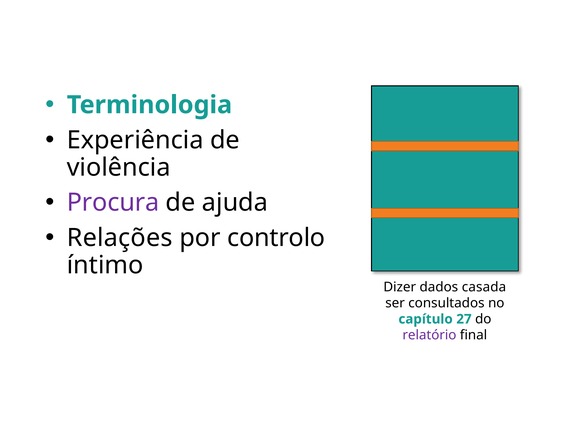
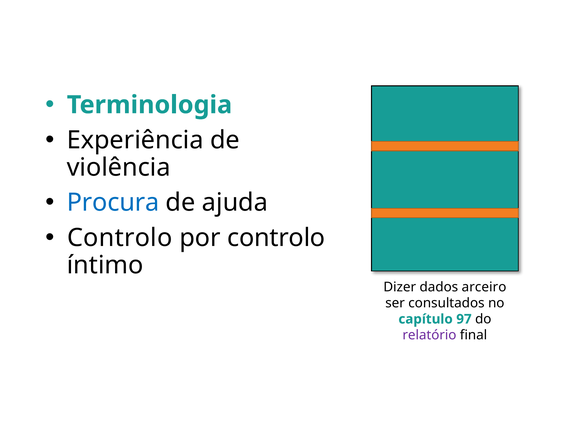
Procura colour: purple -> blue (113, 203)
Relações: Relações -> Controlo (120, 238)
casada: casada -> arceiro (484, 287)
27: 27 -> 97 (464, 319)
